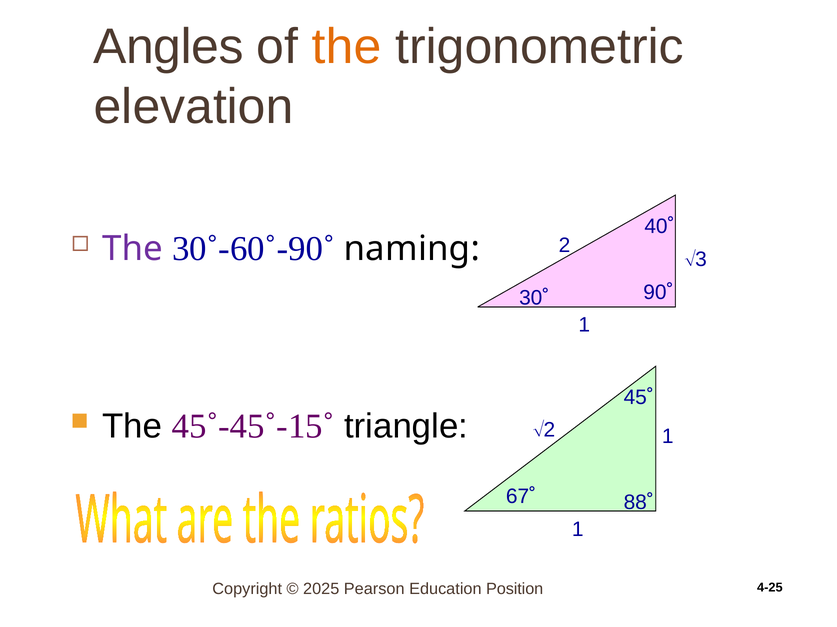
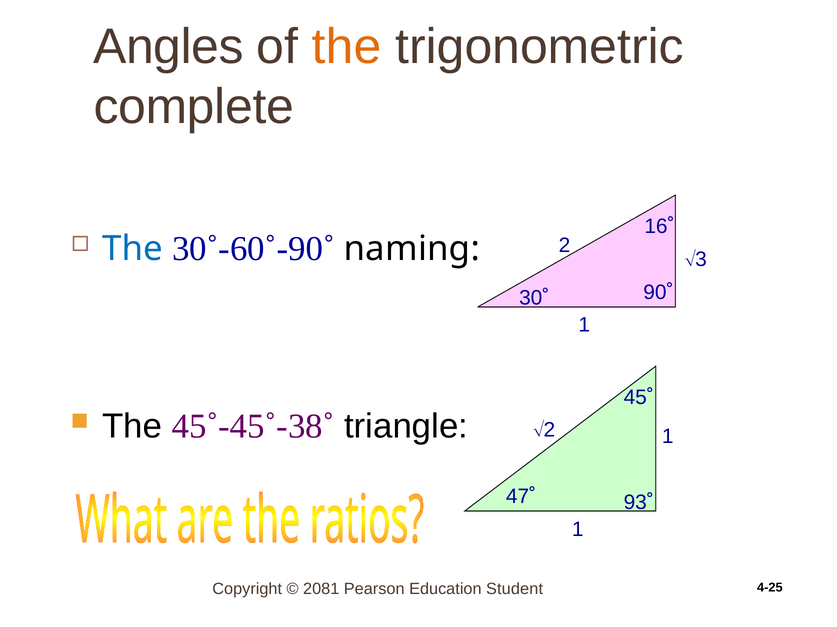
elevation: elevation -> complete (194, 107)
40˚: 40˚ -> 16˚ (659, 226)
The colour: purple -> blue (133, 249)
45˚-45˚-15˚: 45˚-45˚-15˚ -> 45˚-45˚-38˚ (253, 427)
67˚: 67˚ -> 47˚ (521, 497)
88˚: 88˚ -> 93˚ (639, 503)
2025: 2025 -> 2081 (321, 590)
Position: Position -> Student (515, 590)
